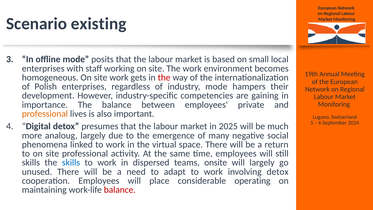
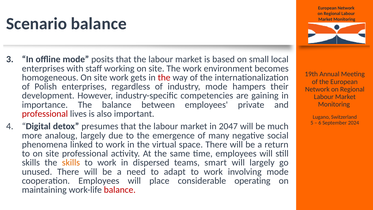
Scenario existing: existing -> balance (99, 24)
professional colour: orange -> red (45, 114)
2025: 2025 -> 2047 (228, 126)
skills colour: blue -> orange (71, 163)
onsite: onsite -> smart (216, 163)
involving detox: detox -> mode (278, 172)
